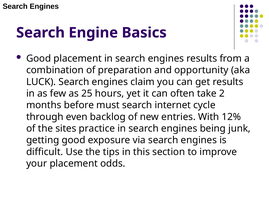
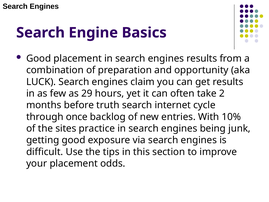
25: 25 -> 29 (87, 93)
must: must -> truth (108, 105)
even: even -> once (77, 117)
12%: 12% -> 10% (231, 117)
